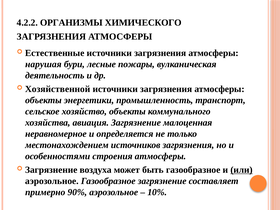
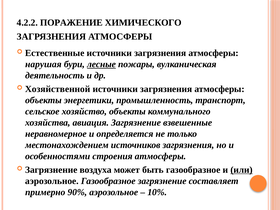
ОРГАНИЗМЫ: ОРГАНИЗМЫ -> ПОРАЖЕНИЕ (71, 23)
лесные underline: none -> present (101, 64)
малоценная: малоценная -> взвешенные (188, 123)
